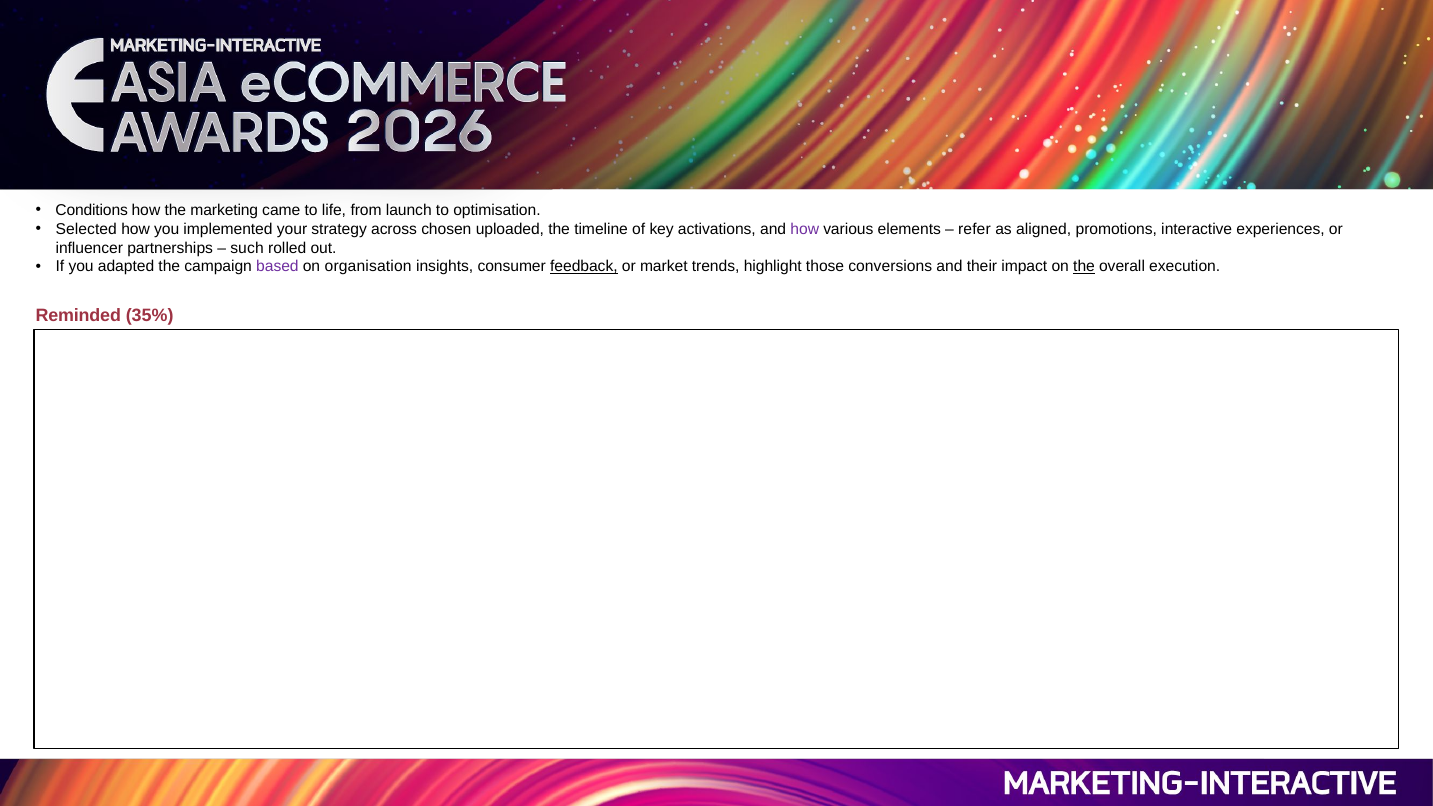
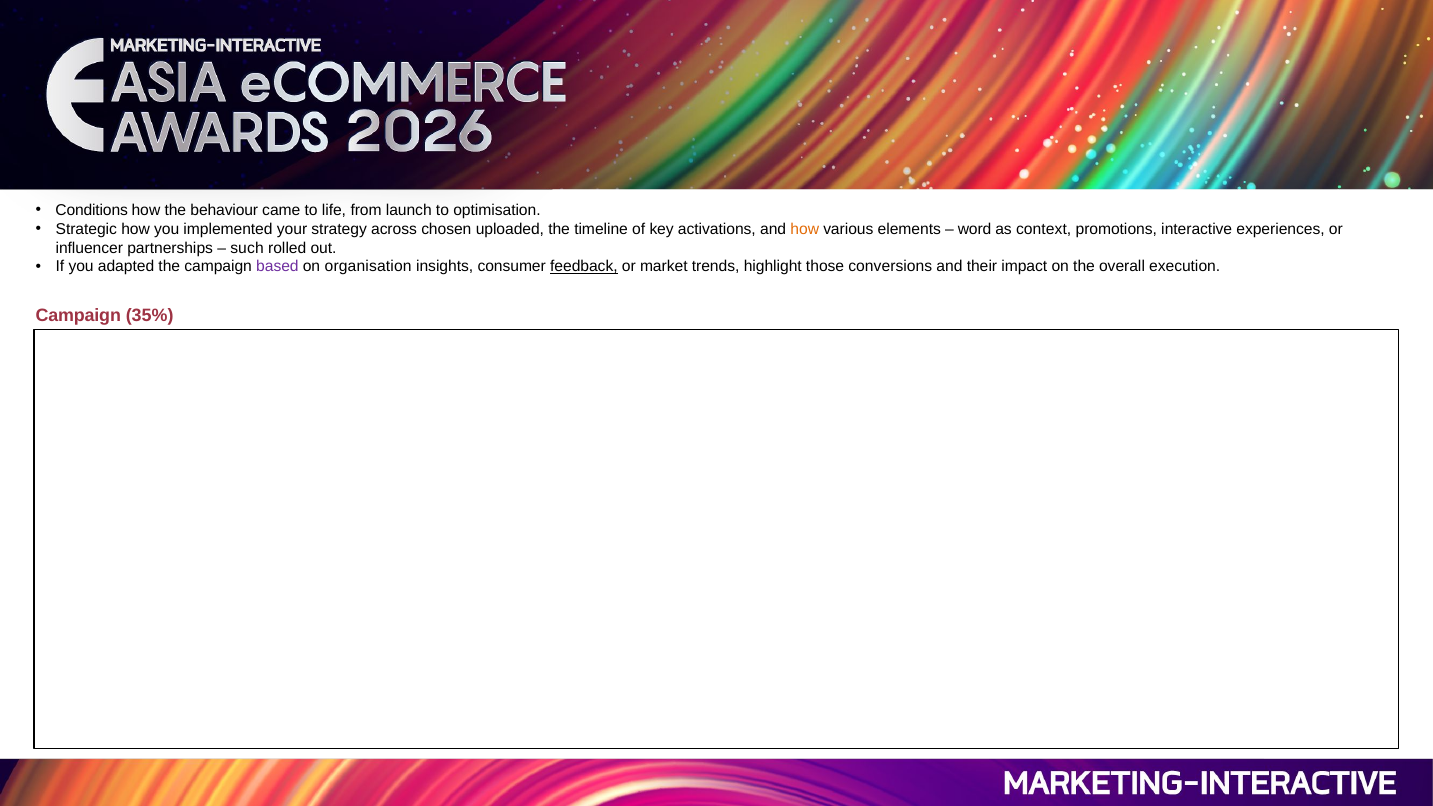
marketing: marketing -> behaviour (224, 210)
Selected: Selected -> Strategic (86, 229)
how colour: purple -> orange (805, 229)
refer: refer -> word (975, 229)
aligned: aligned -> context (1044, 229)
the underline: present -> none (1084, 267)
Reminded: Reminded -> Campaign (78, 315)
